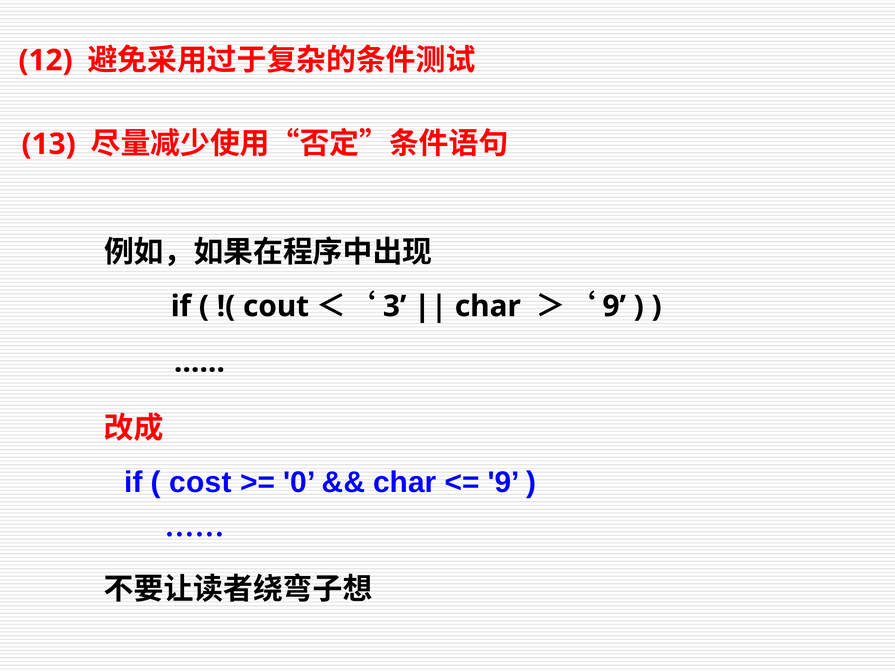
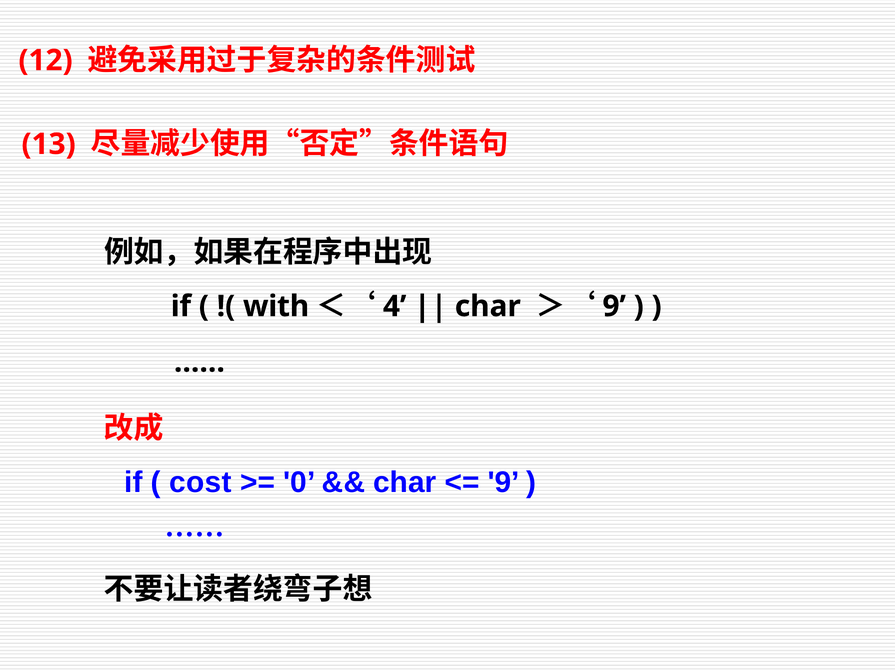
cout: cout -> with (276, 306)
3: 3 -> 4 (395, 306)
